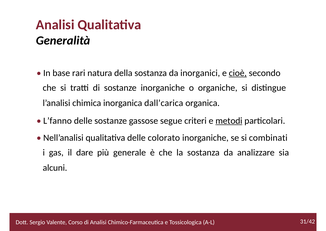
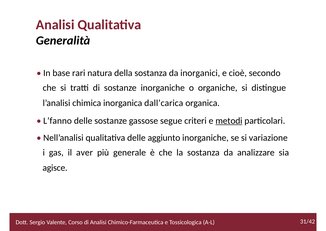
cioè underline: present -> none (238, 73)
colorato: colorato -> aggiunto (164, 138)
combinati: combinati -> variazione (268, 138)
dare: dare -> aver (85, 152)
alcuni: alcuni -> agisce (55, 167)
